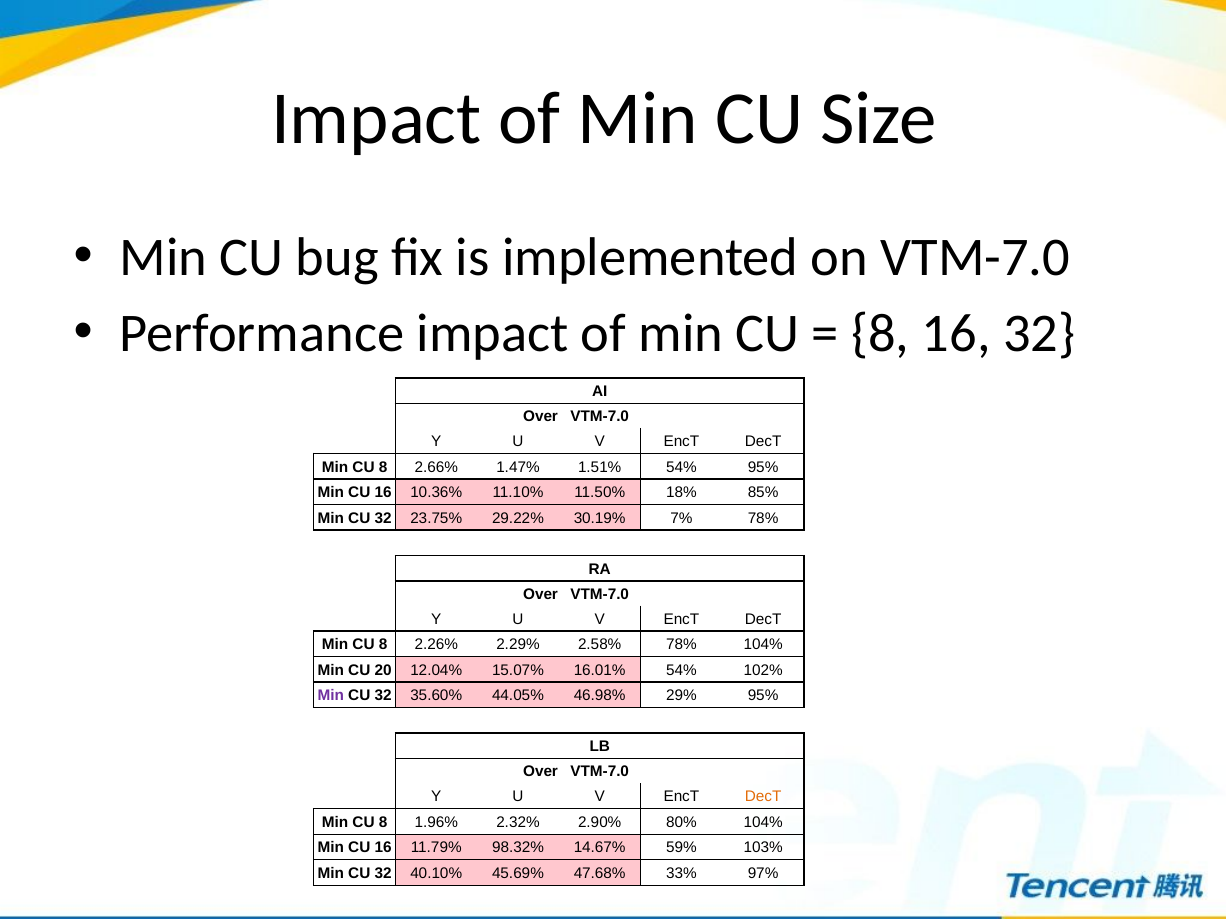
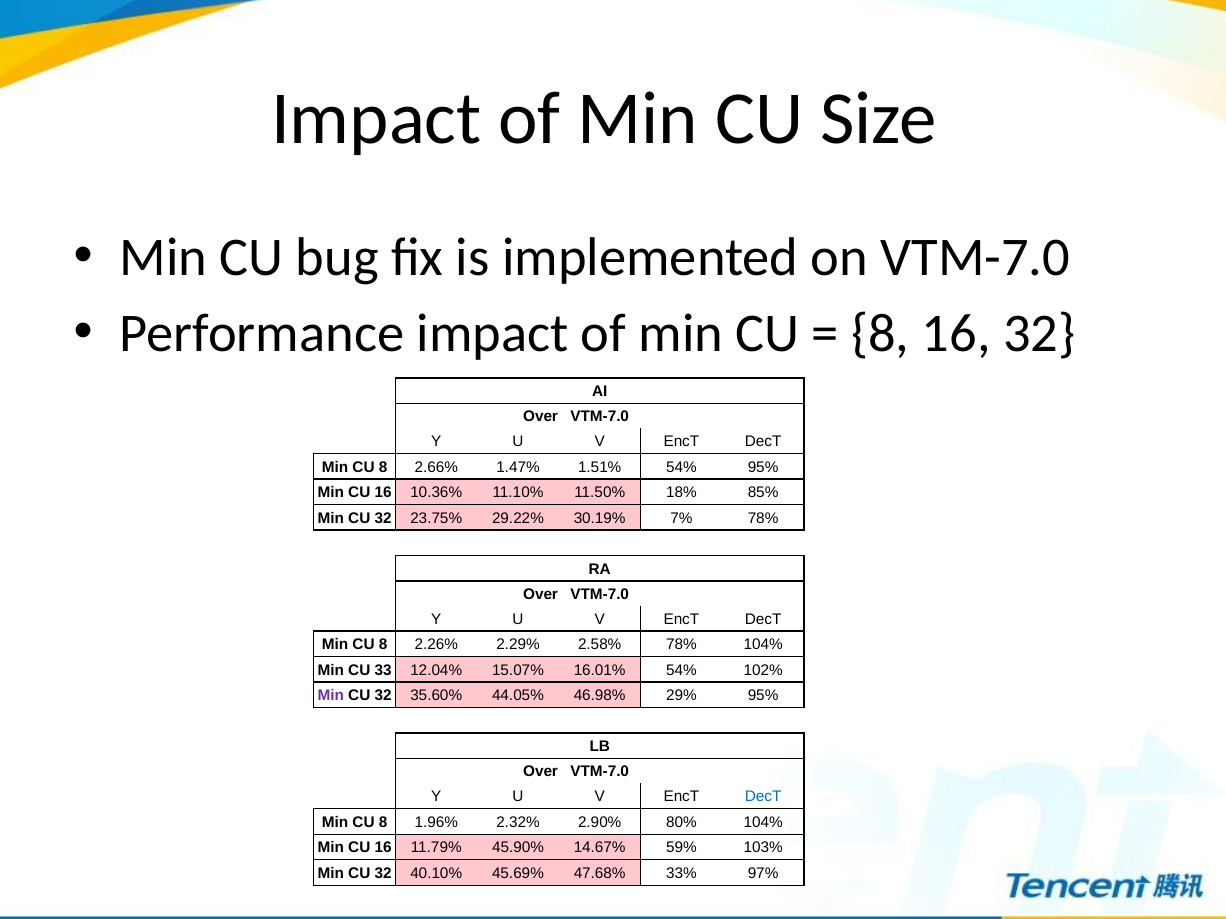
20: 20 -> 33 (383, 670)
DecT colour: orange -> blue (763, 797)
98.32%: 98.32% -> 45.90% (518, 848)
